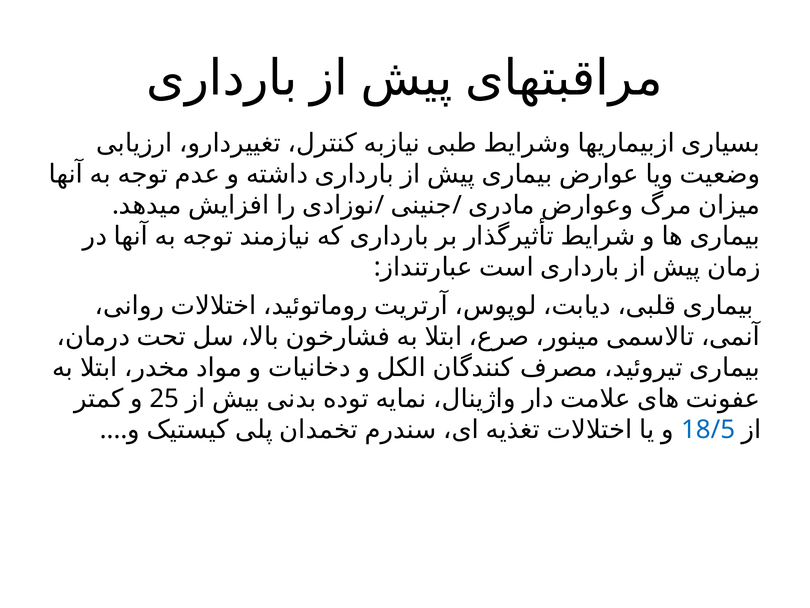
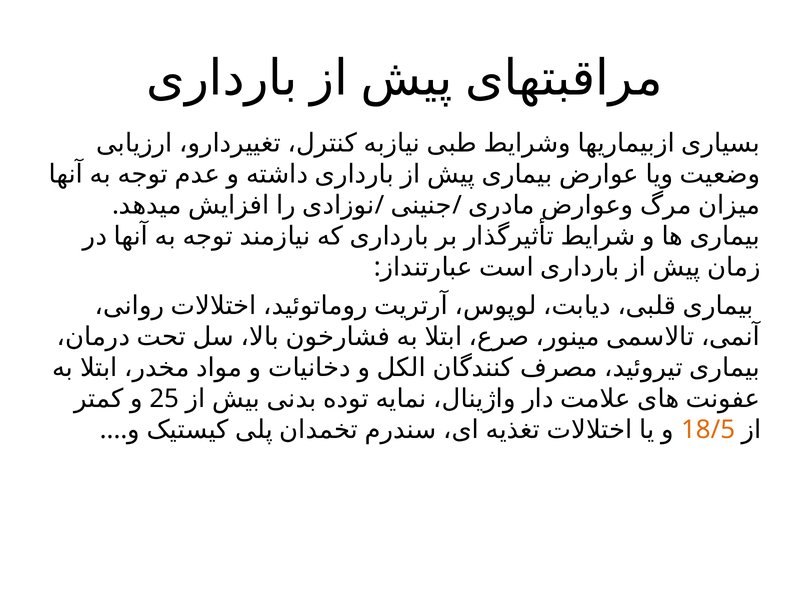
18/5 colour: blue -> orange (708, 429)
